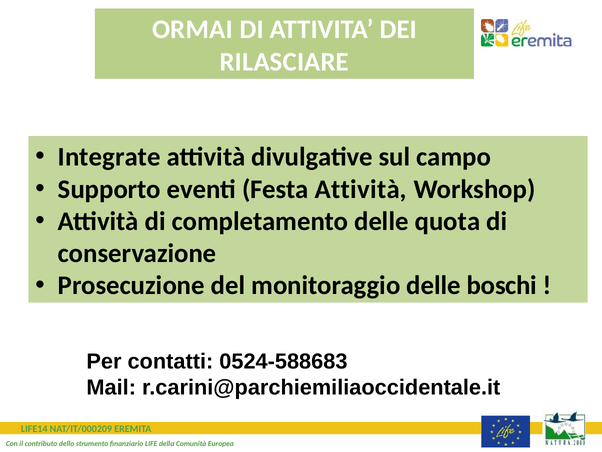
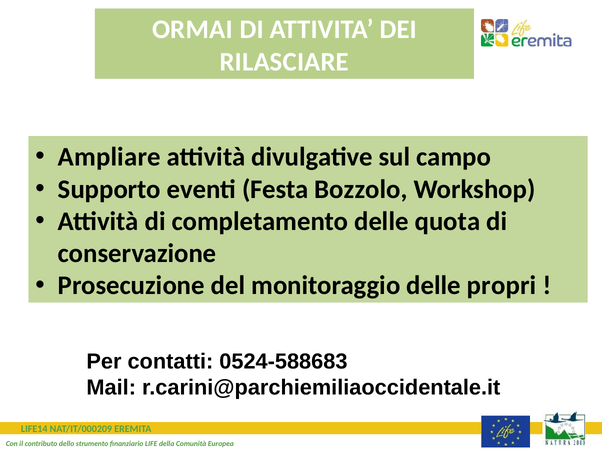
Integrate: Integrate -> Ampliare (109, 157)
Festa Attività: Attività -> Bozzolo (361, 189)
boschi: boschi -> propri (502, 285)
